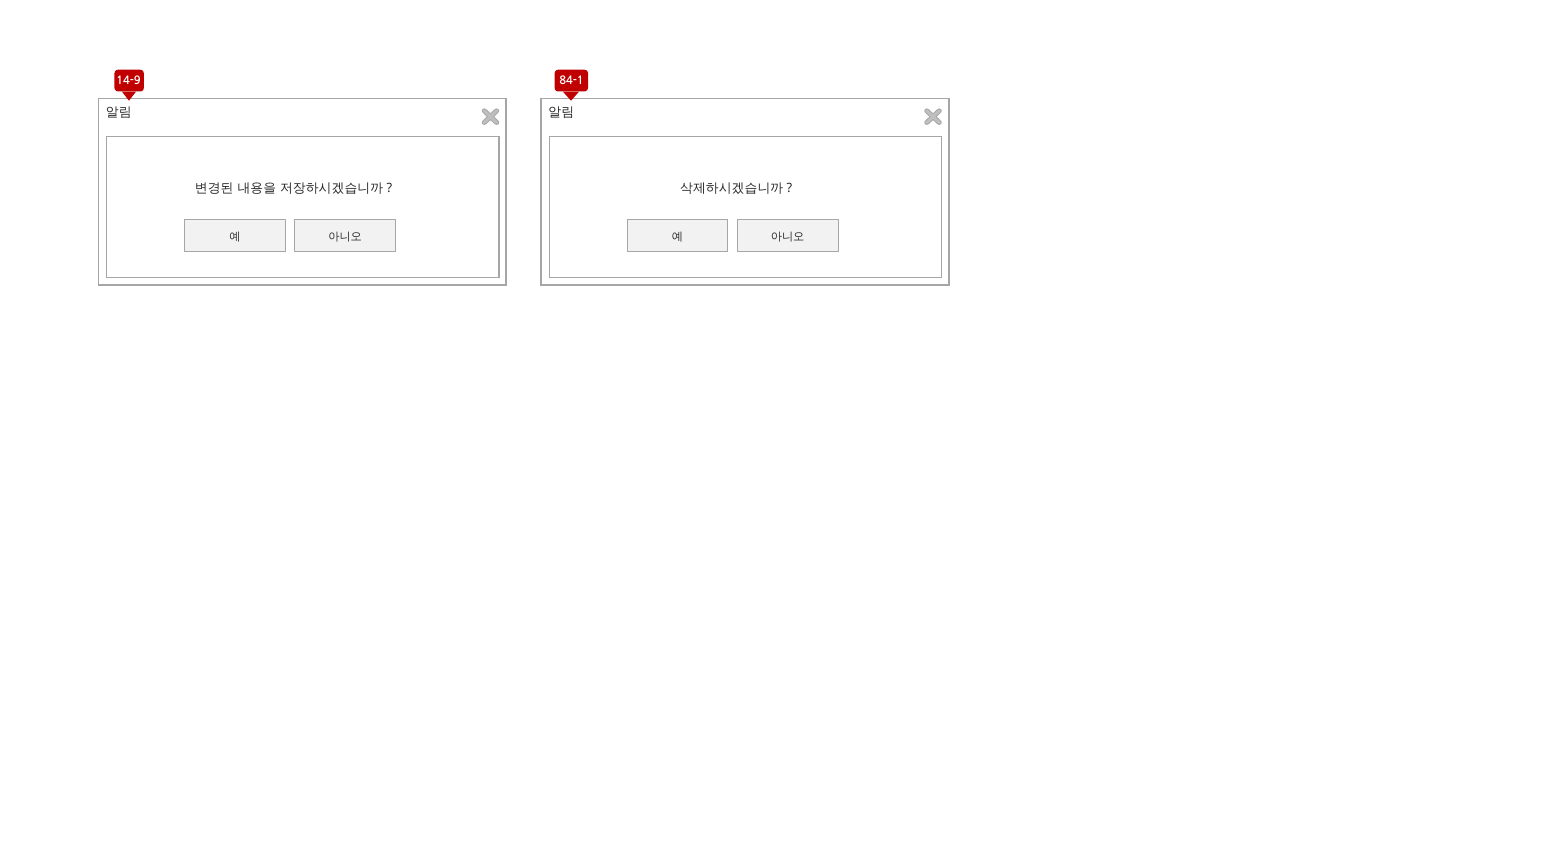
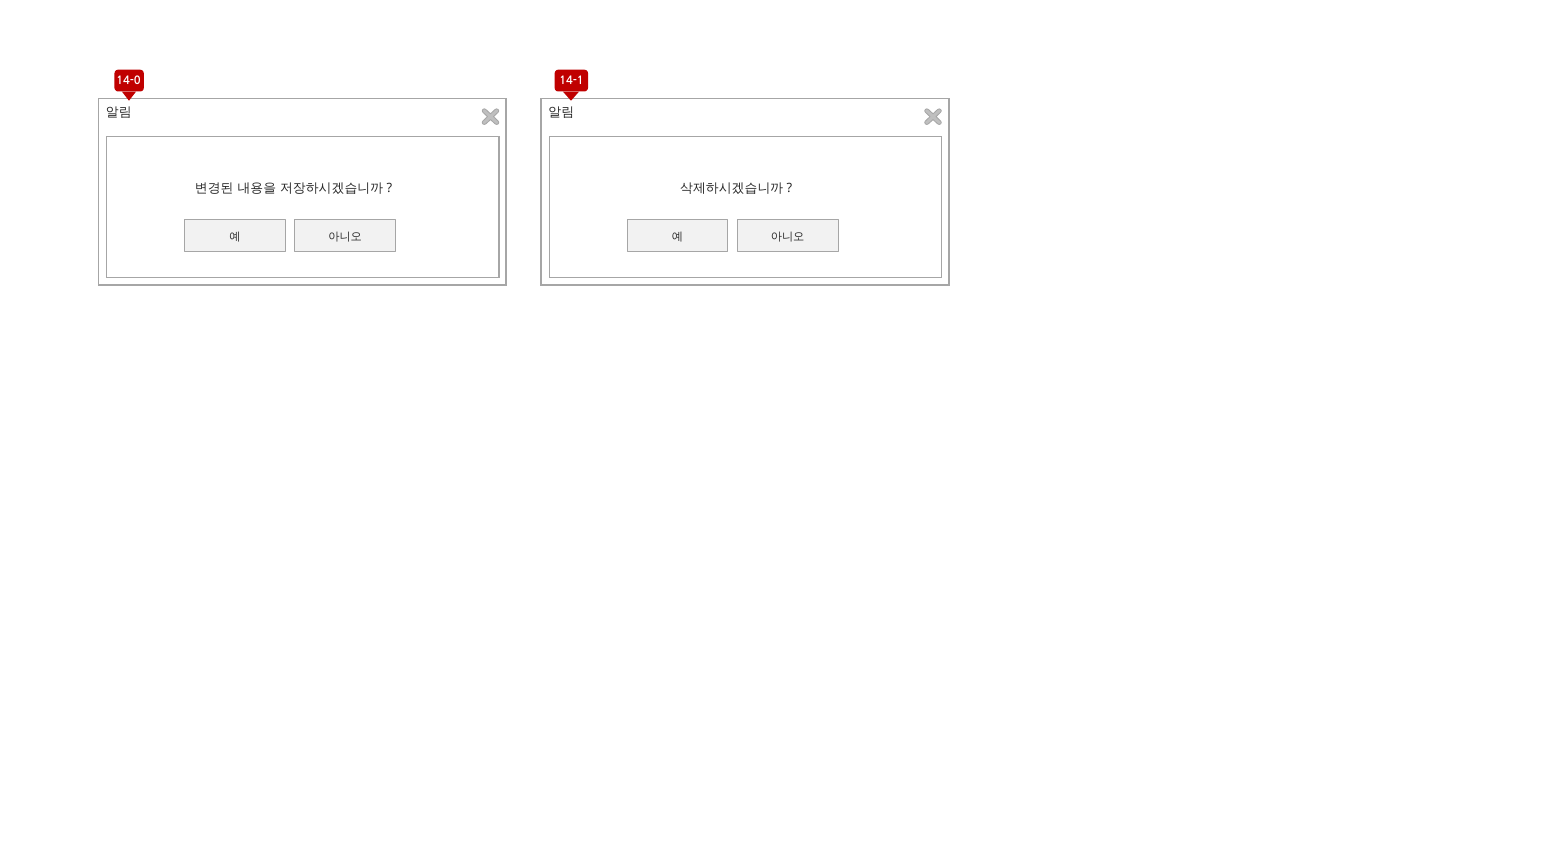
14-9: 14-9 -> 14-0 (129, 81)
84-1: 84-1 -> 14-1 (572, 81)
